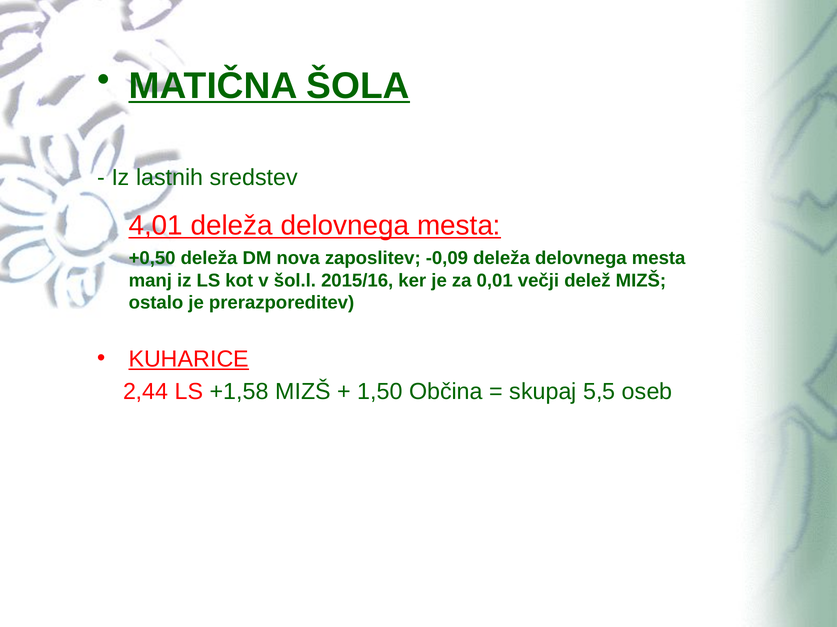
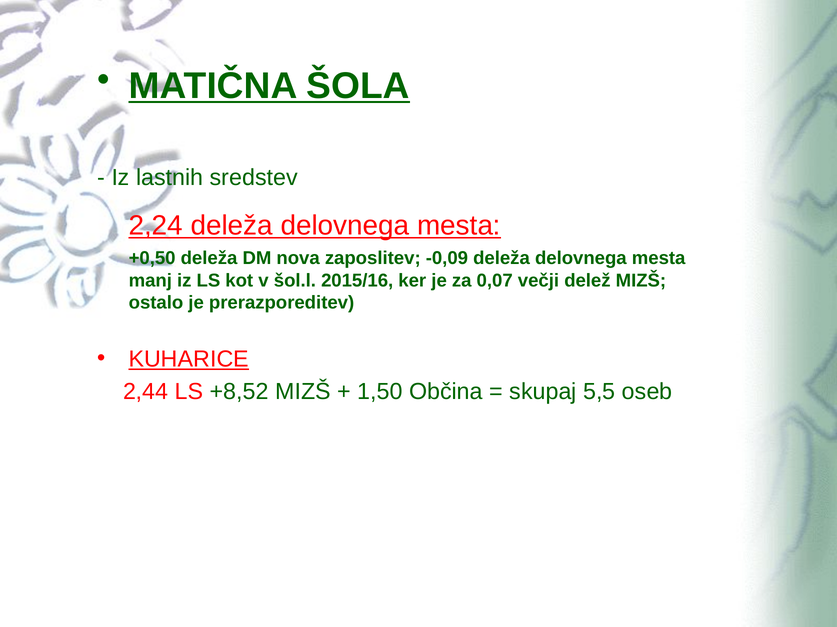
4,01: 4,01 -> 2,24 (156, 226)
0,01: 0,01 -> 0,07 (495, 281)
+1,58: +1,58 -> +8,52 (239, 392)
